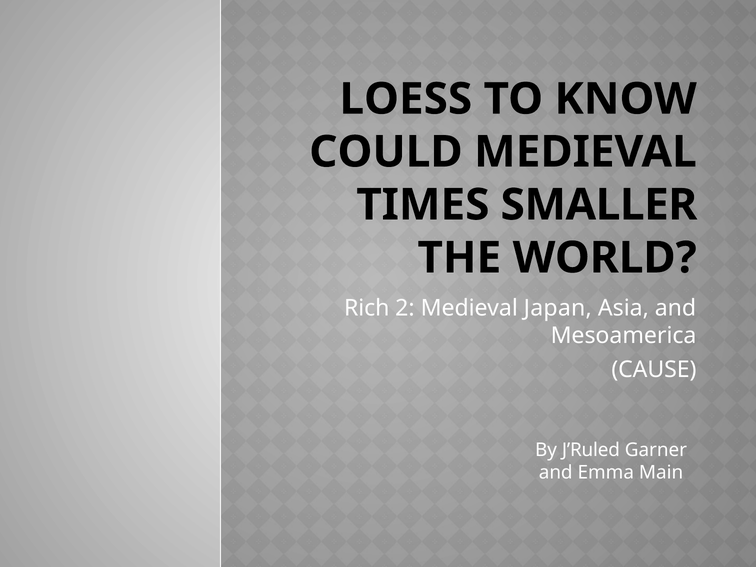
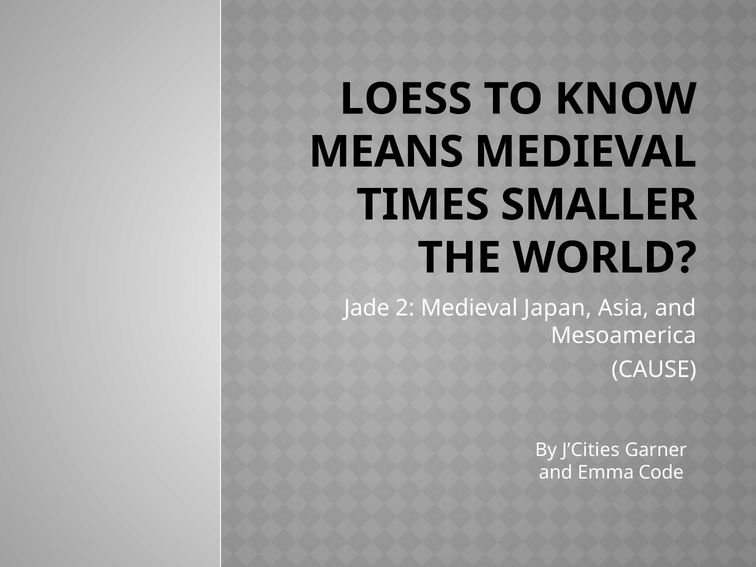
COULD: COULD -> MEANS (386, 152)
Rich: Rich -> Jade (367, 308)
J’Ruled: J’Ruled -> J’Cities (591, 450)
Main: Main -> Code (661, 473)
